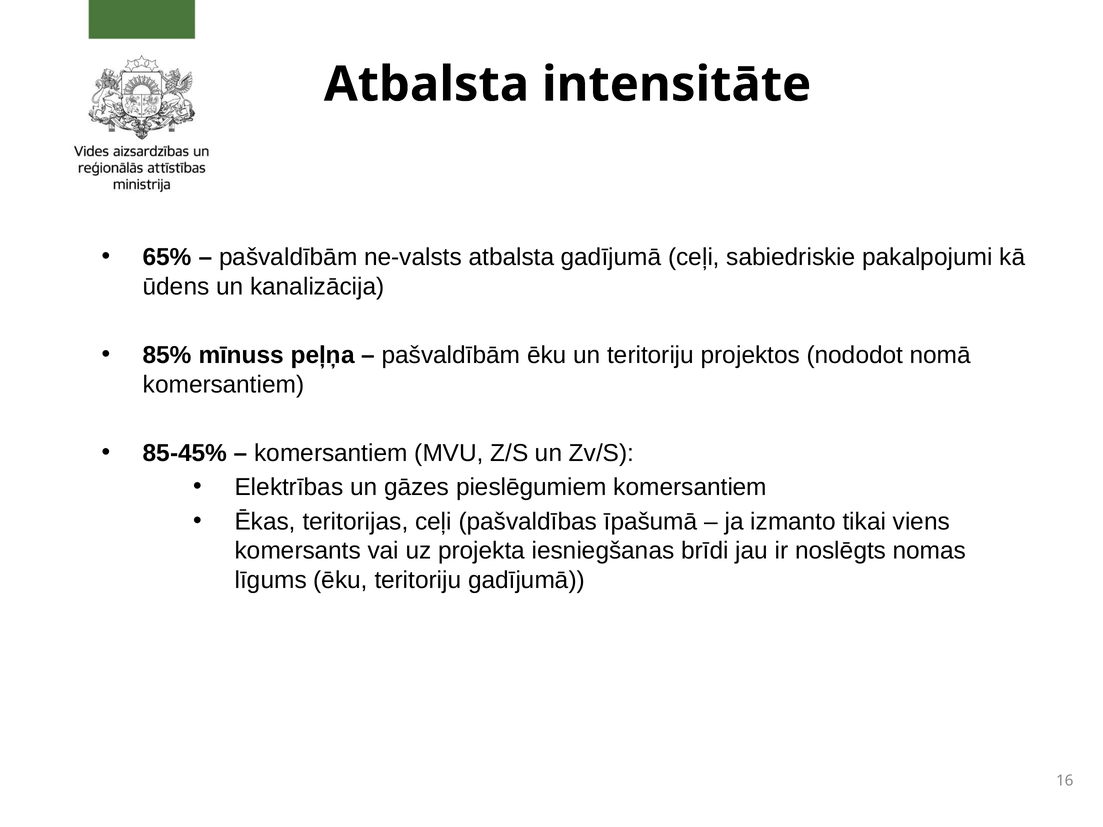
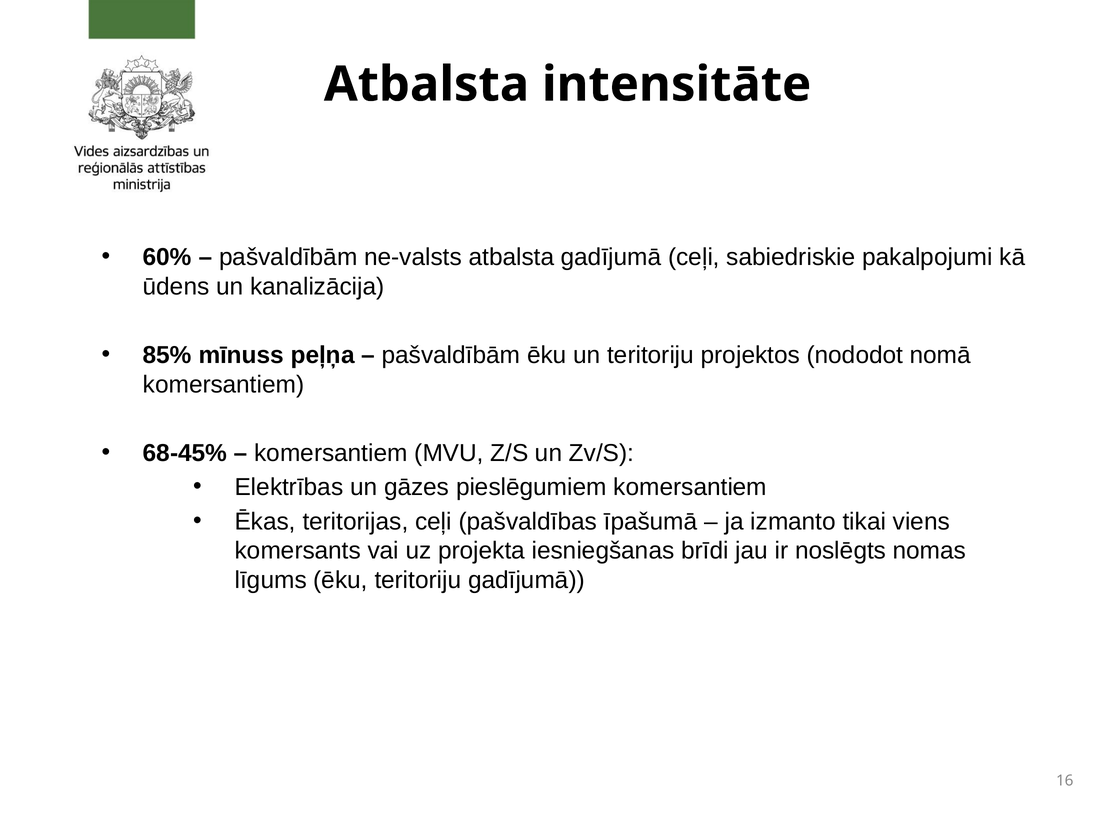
65%: 65% -> 60% (167, 257)
85-45%: 85-45% -> 68-45% (185, 453)
